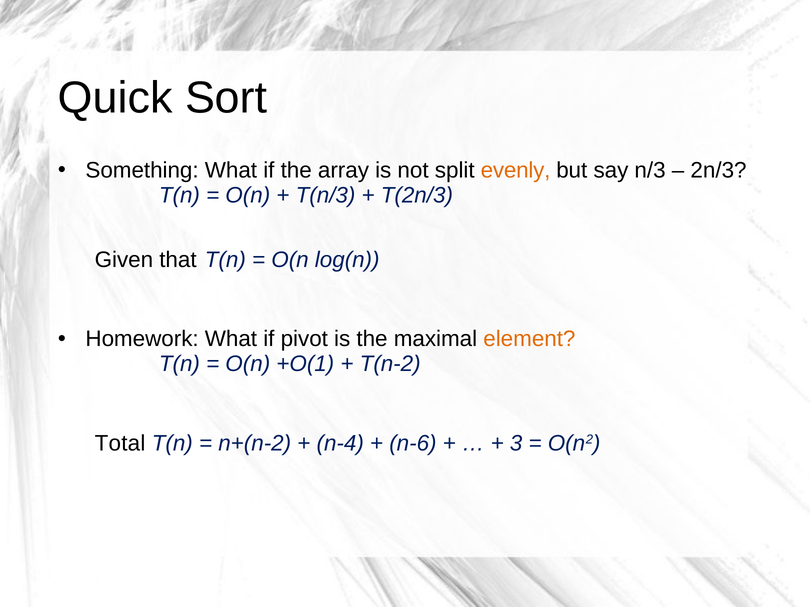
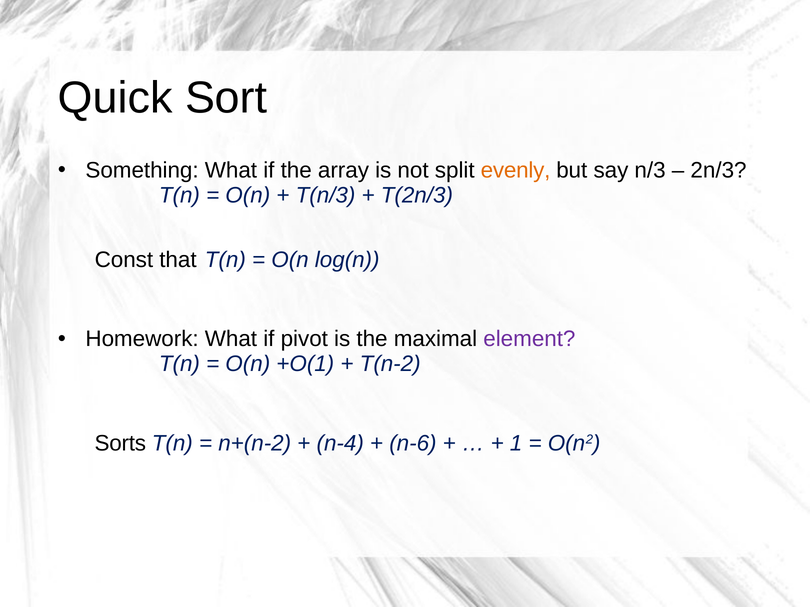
Given: Given -> Const (124, 260)
element colour: orange -> purple (529, 339)
Total: Total -> Sorts (120, 443)
3: 3 -> 1 (516, 443)
